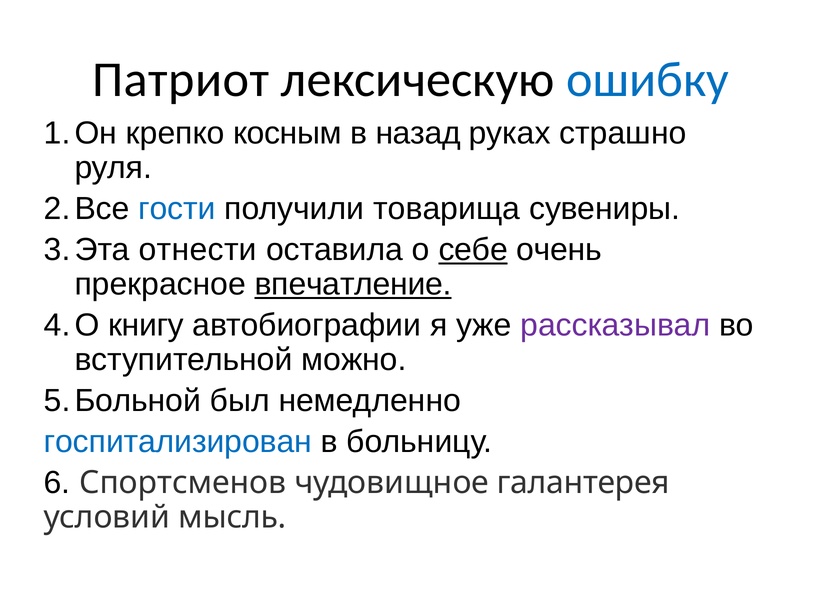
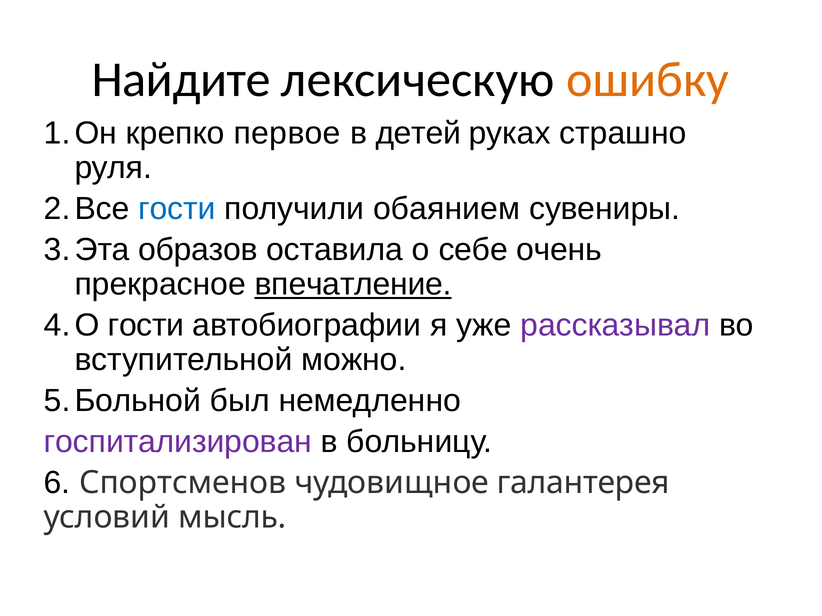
Патриот: Патриот -> Найдите (181, 80)
ошибку colour: blue -> orange (648, 80)
косным: косным -> первое (287, 133)
назад: назад -> детей (418, 133)
товарища: товарища -> обаянием (447, 209)
отнести: отнести -> образов (198, 250)
себе underline: present -> none (473, 250)
книгу: книгу -> гости (146, 325)
госпитализирован colour: blue -> purple (178, 442)
